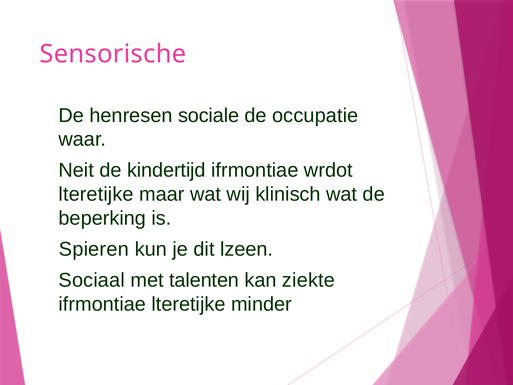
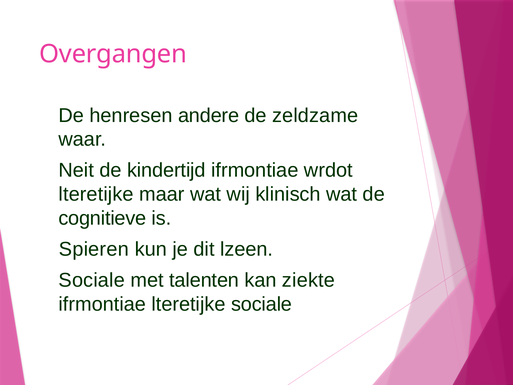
Sensorische: Sensorische -> Overgangen (113, 54)
sociale: sociale -> andere (209, 115)
occupatie: occupatie -> zeldzame (315, 115)
beperking: beperking -> cognitieve (102, 218)
Sociaal: Sociaal -> Sociale (92, 280)
lteretijke minder: minder -> sociale (262, 304)
